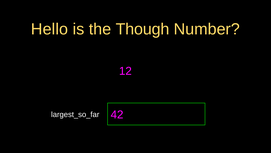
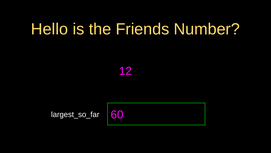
Though: Though -> Friends (142, 29)
42: 42 -> 60 (117, 114)
